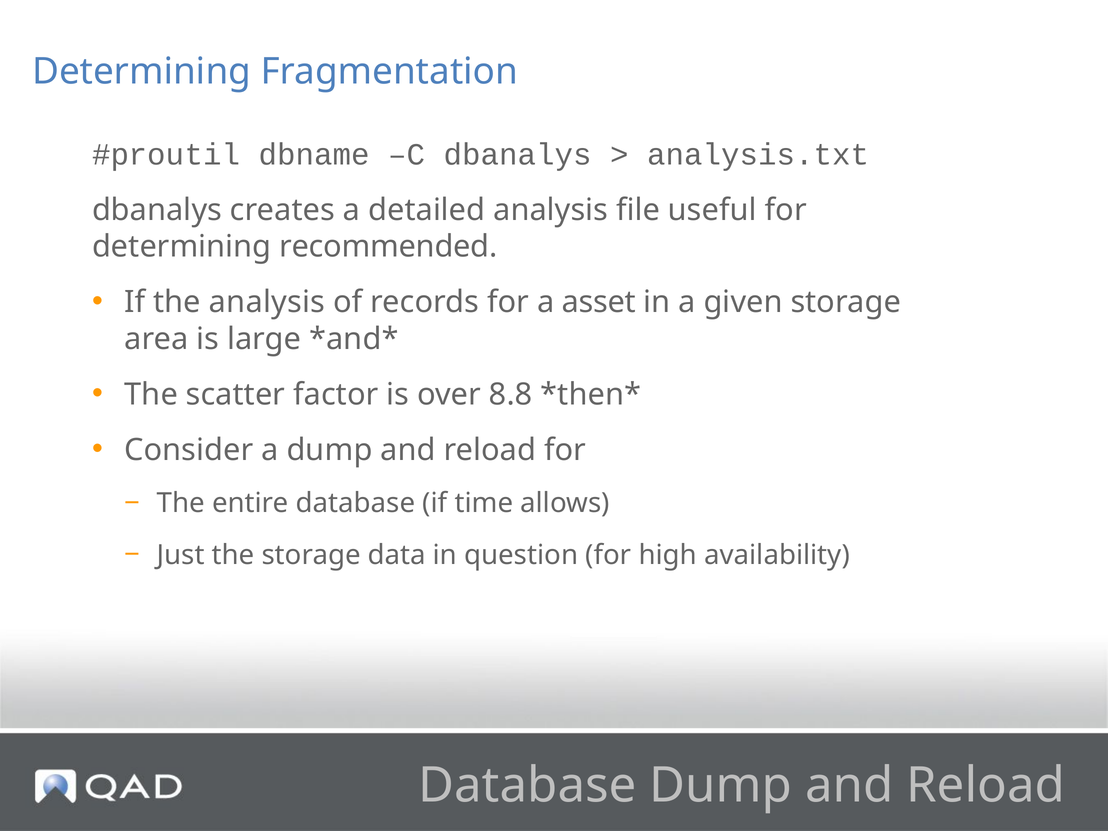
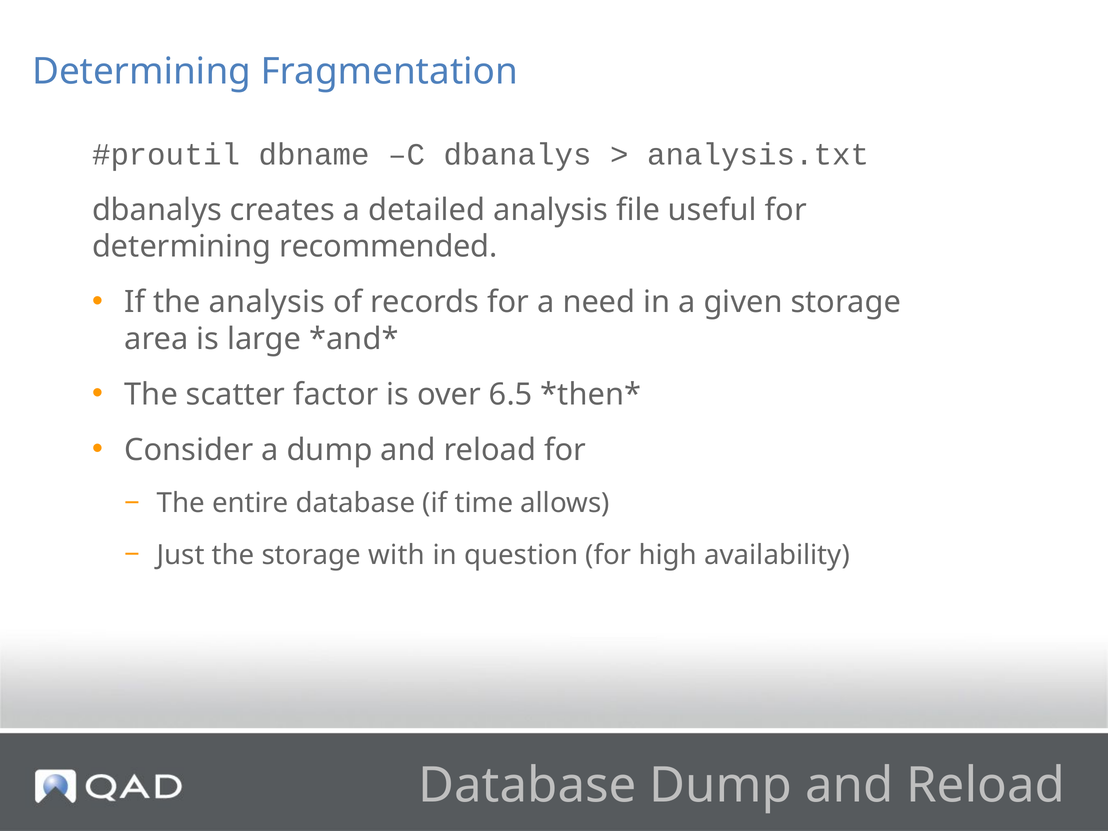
asset: asset -> need (599, 302)
8.8: 8.8 -> 6.5 (511, 395)
data: data -> with (397, 555)
